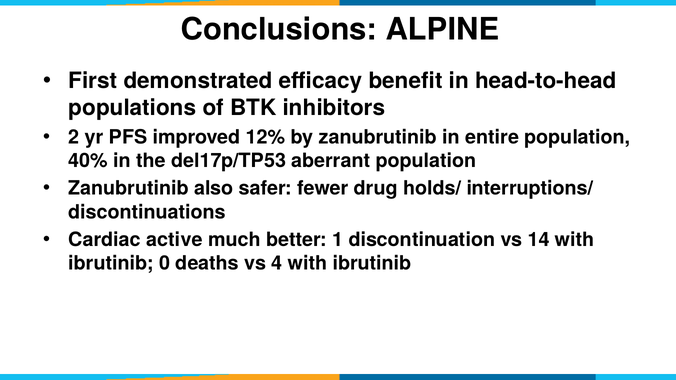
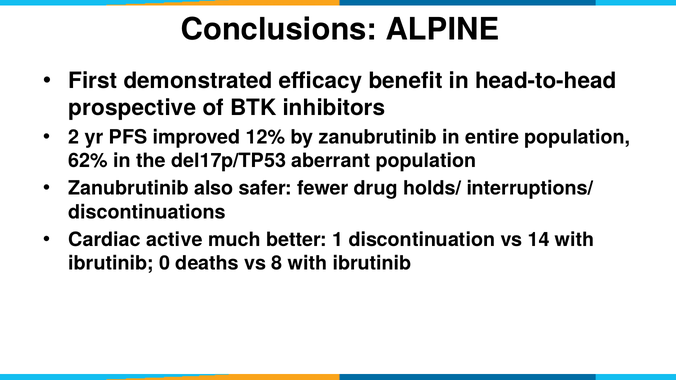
populations: populations -> prospective (132, 108)
40%: 40% -> 62% (88, 161)
4: 4 -> 8 (277, 263)
